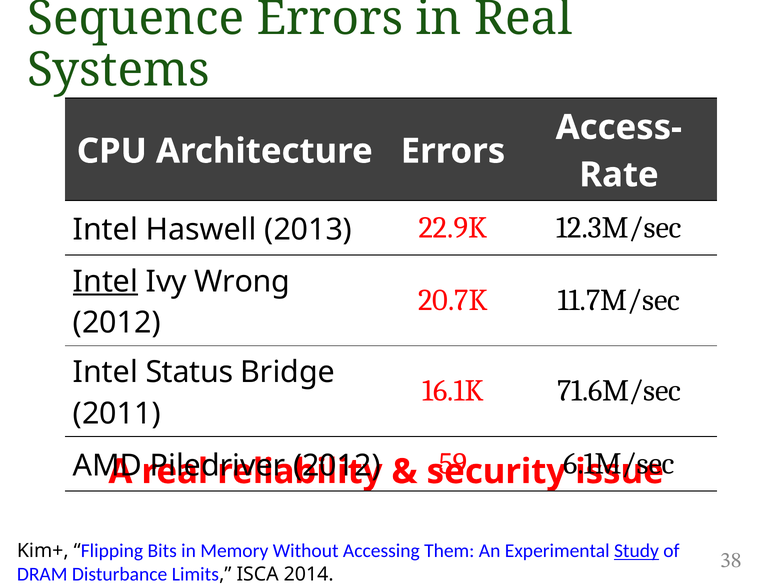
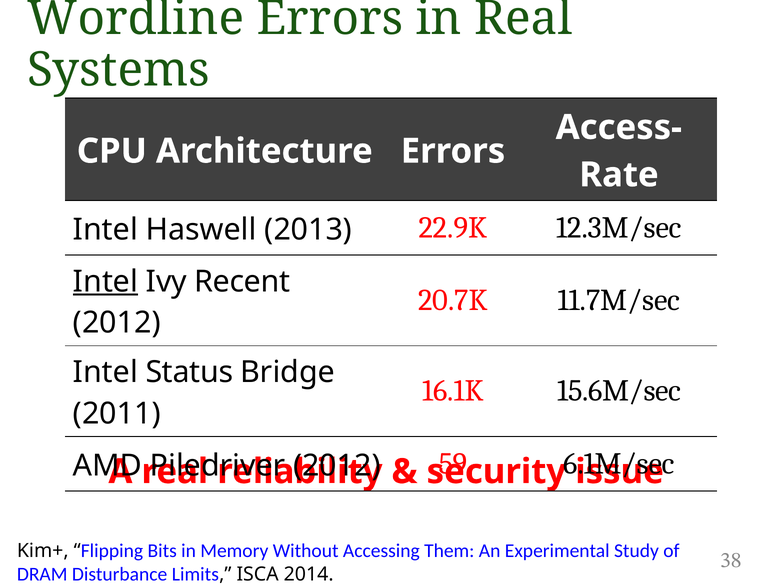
Sequence: Sequence -> Wordline (136, 18)
Wrong: Wrong -> Recent (242, 281)
71.6M/sec: 71.6M/sec -> 15.6M/sec (619, 391)
Study underline: present -> none (636, 550)
